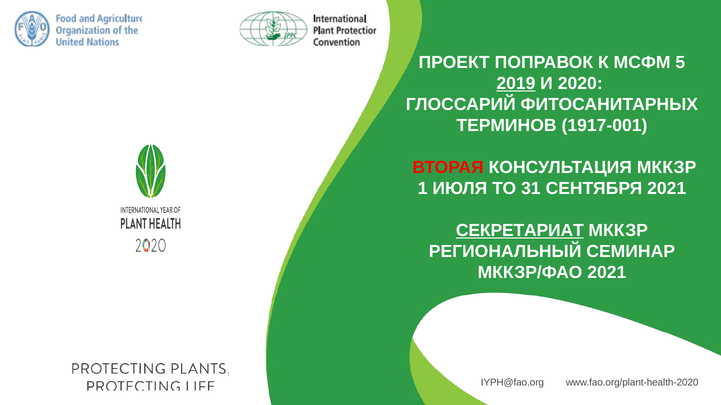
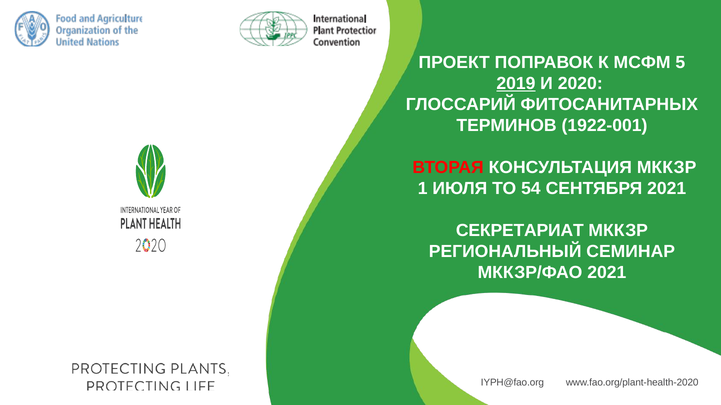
1917-001: 1917-001 -> 1922-001 (605, 126)
31: 31 -> 54 (531, 189)
СЕКРЕТАРИАТ underline: present -> none (520, 231)
